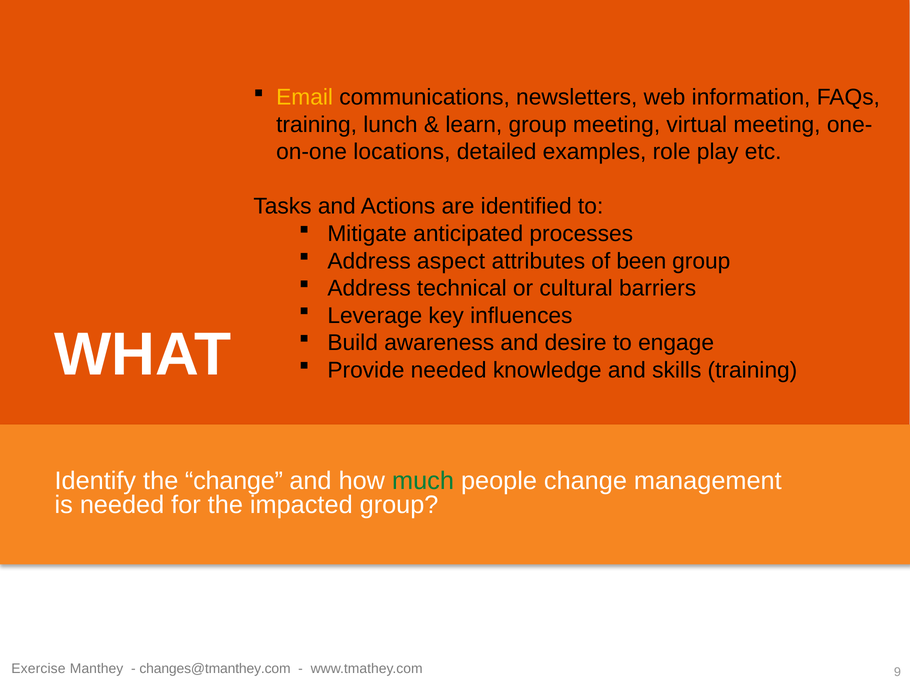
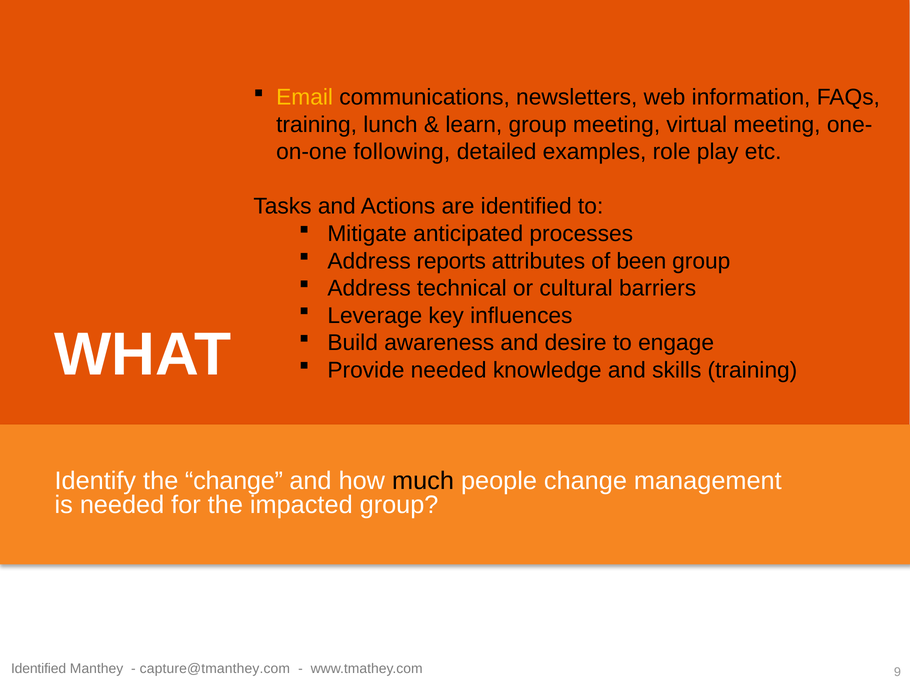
locations: locations -> following (402, 152)
aspect: aspect -> reports (451, 261)
much colour: green -> black (423, 481)
Exercise: Exercise -> Identified (39, 669)
changes@tmanthey.com: changes@tmanthey.com -> capture@tmanthey.com (215, 669)
